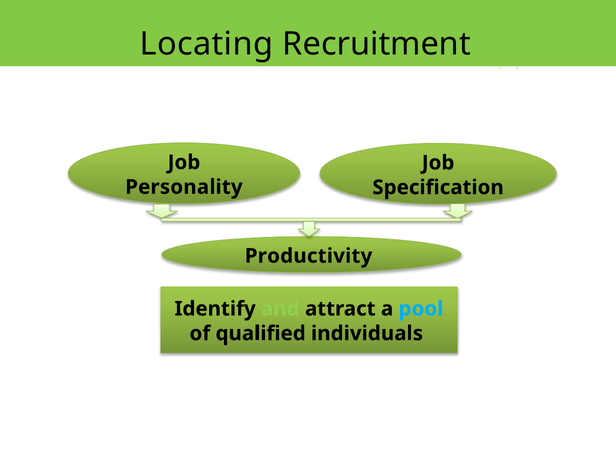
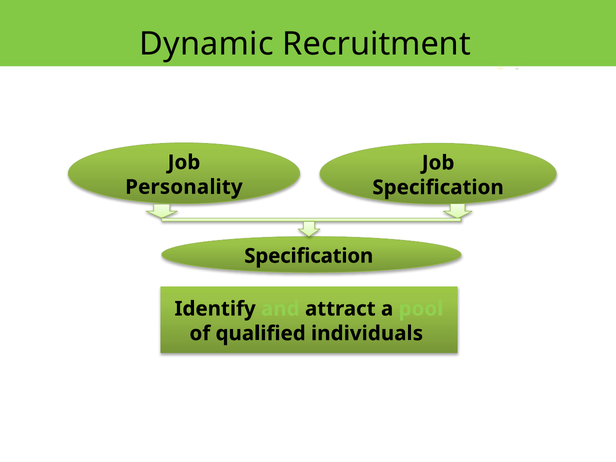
Locating: Locating -> Dynamic (207, 44)
Productivity: Productivity -> Specification (309, 256)
pool colour: light blue -> light green (421, 309)
